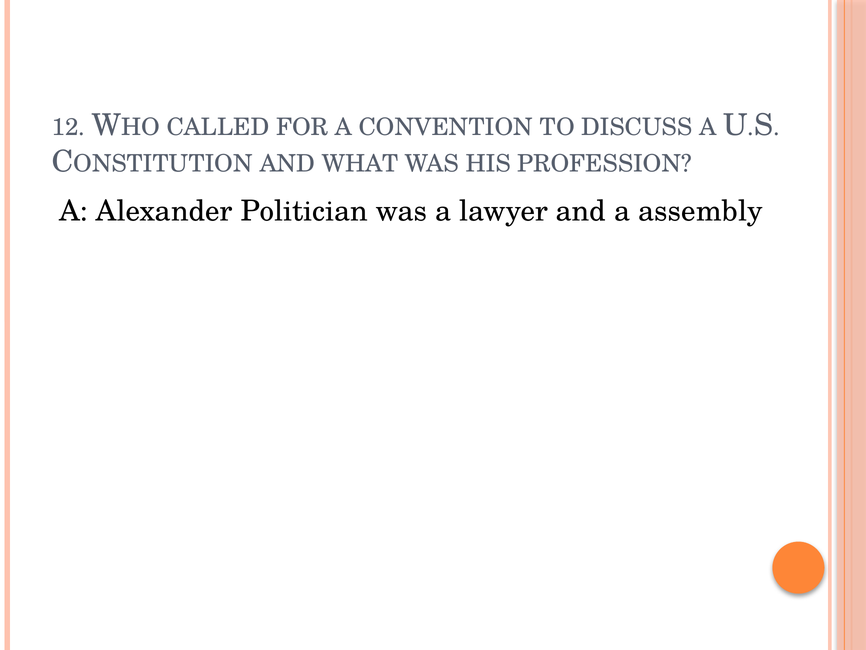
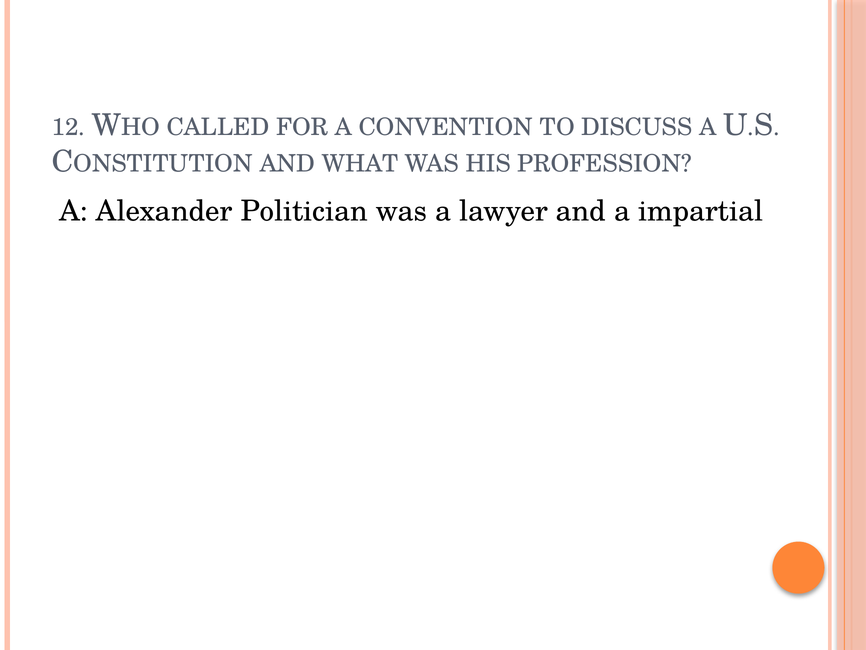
assembly: assembly -> impartial (701, 211)
